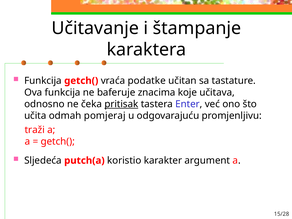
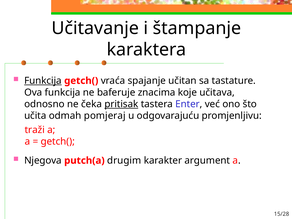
Funkcija underline: none -> present (43, 81)
podatke: podatke -> spajanje (147, 81)
Sljedeća: Sljedeća -> Njegova (43, 161)
koristio: koristio -> drugim (124, 161)
